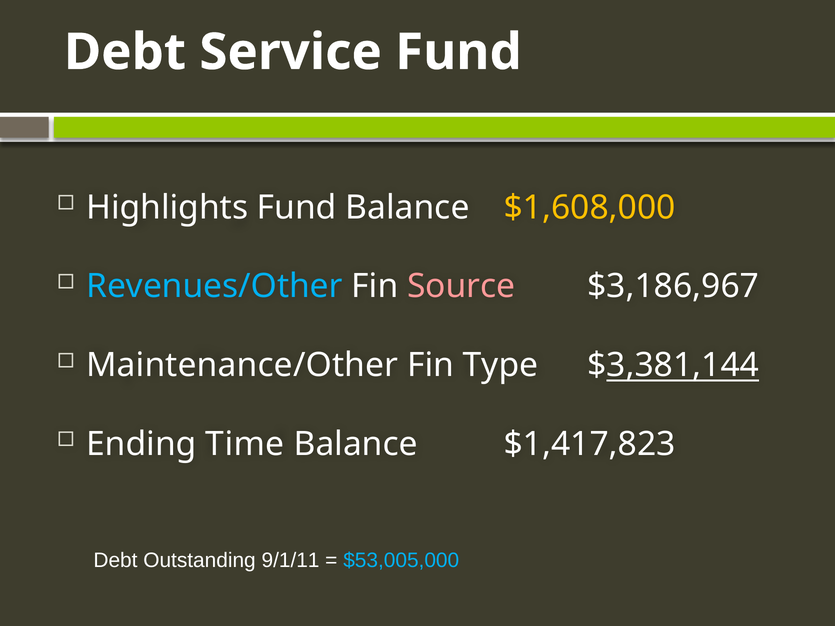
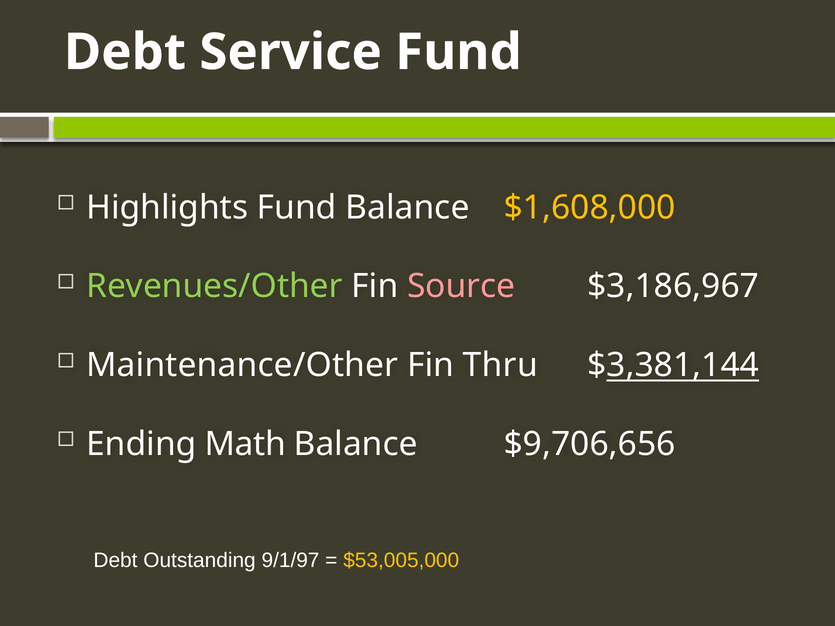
Revenues/Other colour: light blue -> light green (214, 286)
Type: Type -> Thru (500, 365)
Time: Time -> Math (245, 444)
$1,417,823: $1,417,823 -> $9,706,656 (590, 444)
9/1/11: 9/1/11 -> 9/1/97 (291, 561)
$53,005,000 colour: light blue -> yellow (401, 561)
